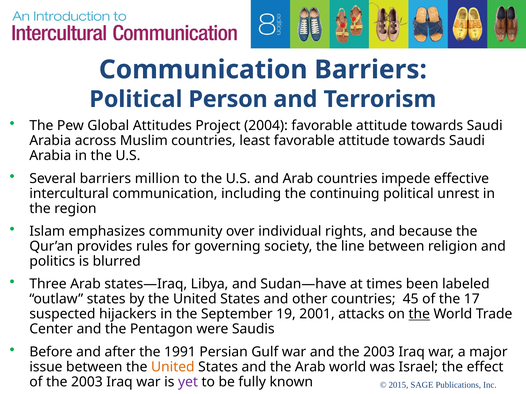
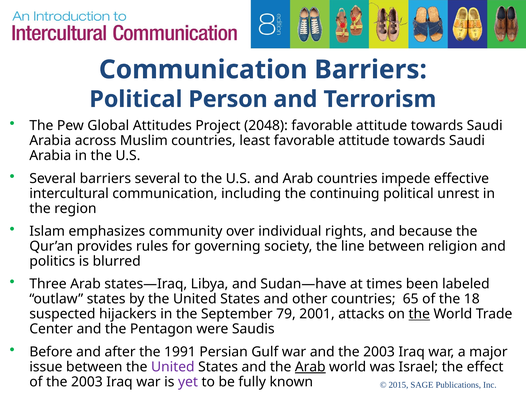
2004: 2004 -> 2048 (266, 126)
barriers million: million -> several (157, 179)
45: 45 -> 65 (411, 299)
17: 17 -> 18 (472, 299)
19: 19 -> 79 (286, 314)
United colour: orange -> purple (173, 367)
Arab underline: none -> present (310, 367)
